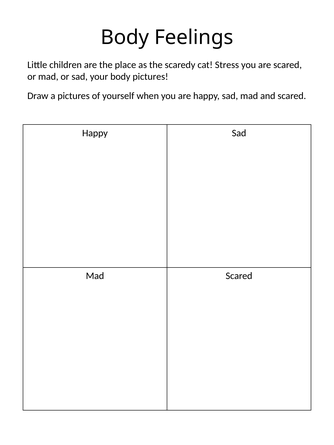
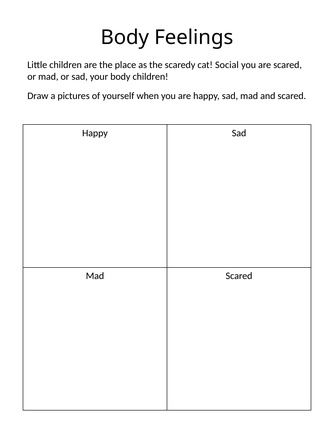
Stress: Stress -> Social (227, 65)
body pictures: pictures -> children (150, 77)
